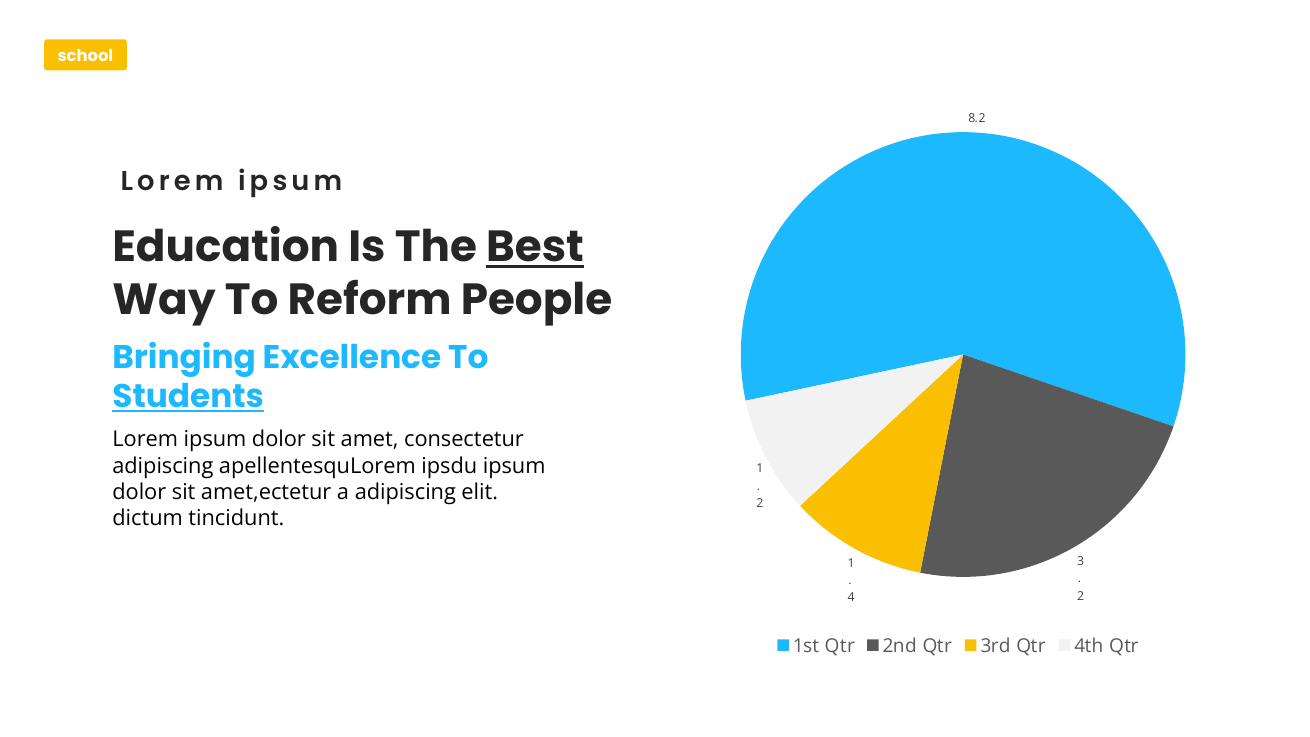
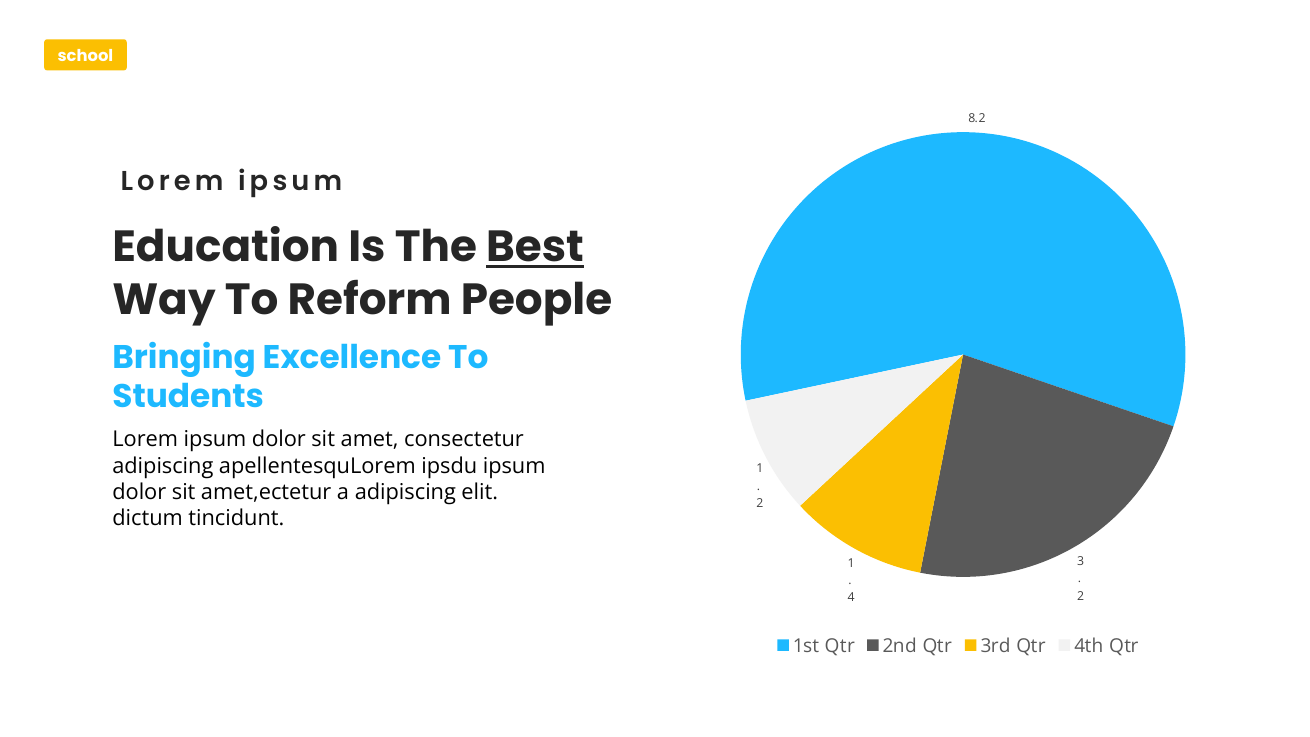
Students underline: present -> none (188, 397)
